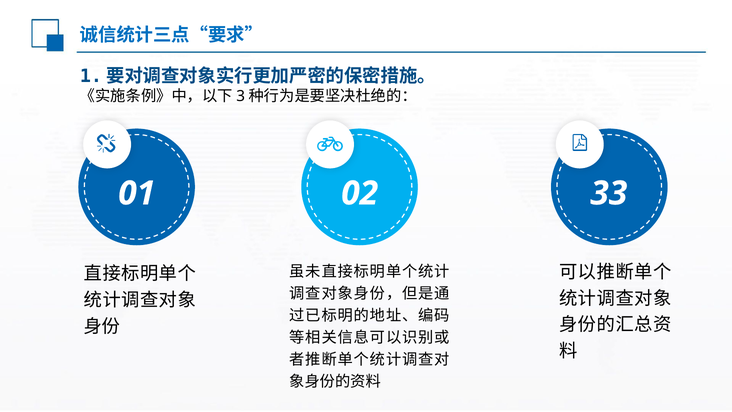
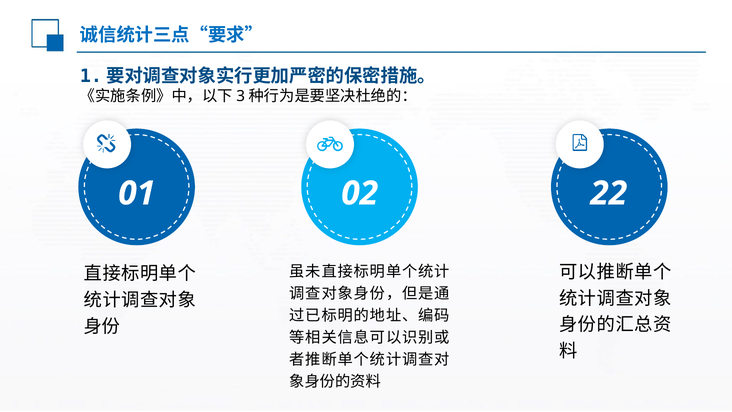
33: 33 -> 22 (609, 193)
